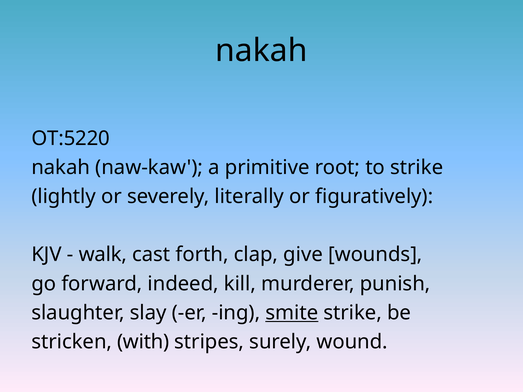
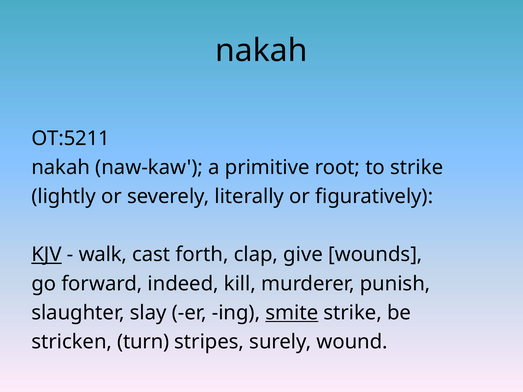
OT:5220: OT:5220 -> OT:5211 (71, 138)
KJV underline: none -> present (47, 255)
with: with -> turn (143, 342)
